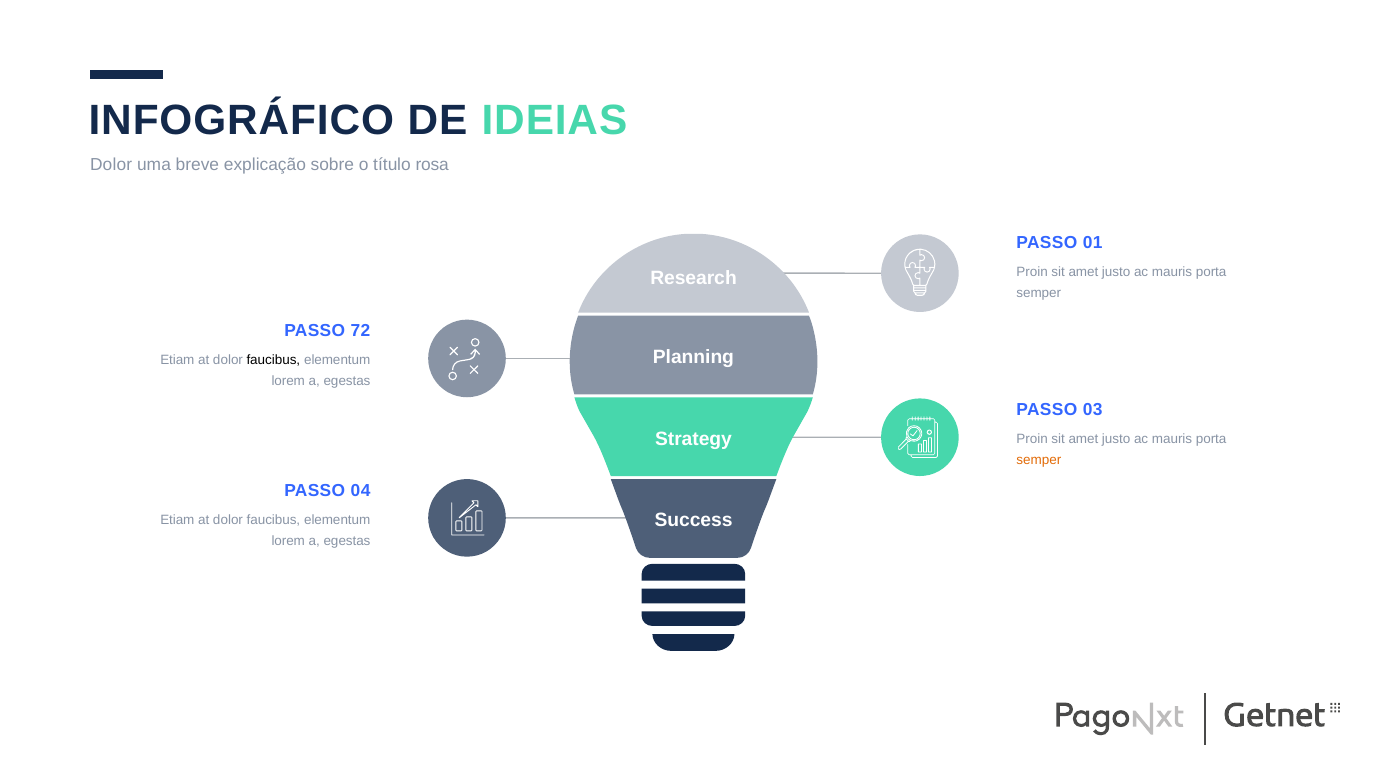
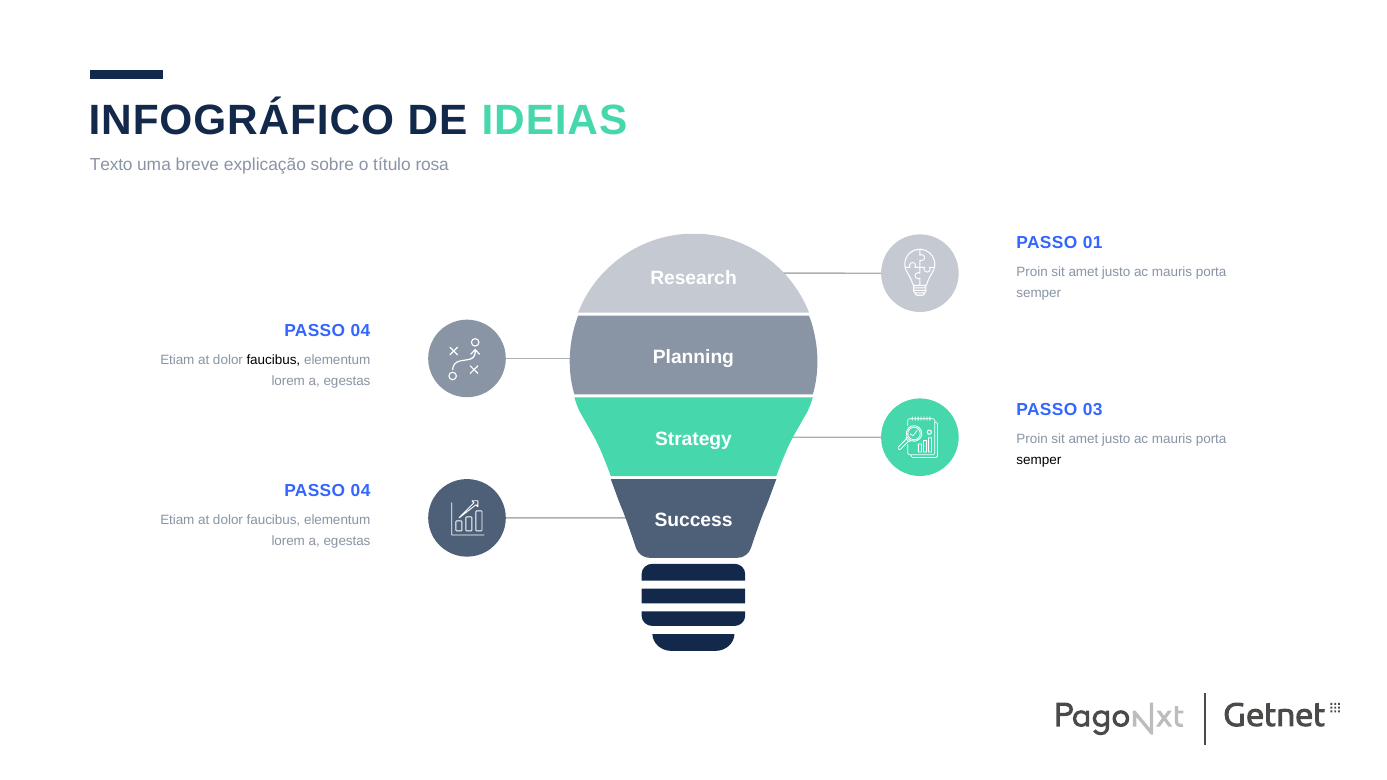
Dolor: Dolor -> Texto (111, 165)
72: 72 -> 04 (360, 331)
semper colour: orange -> black (1039, 460)
